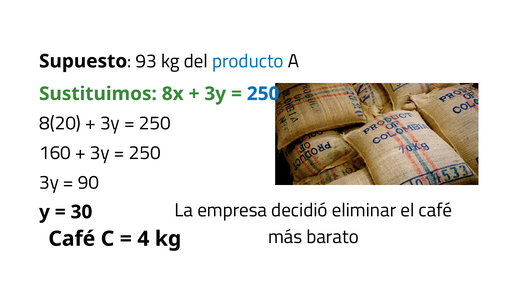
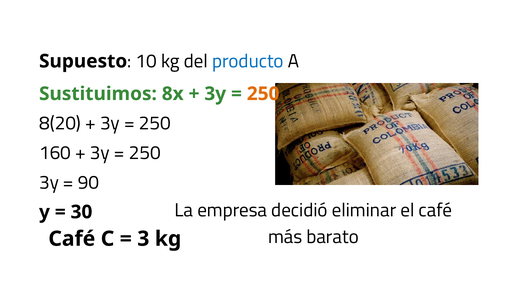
93: 93 -> 10 (146, 61)
250 colour: blue -> orange (263, 94)
4: 4 -> 3 (143, 239)
